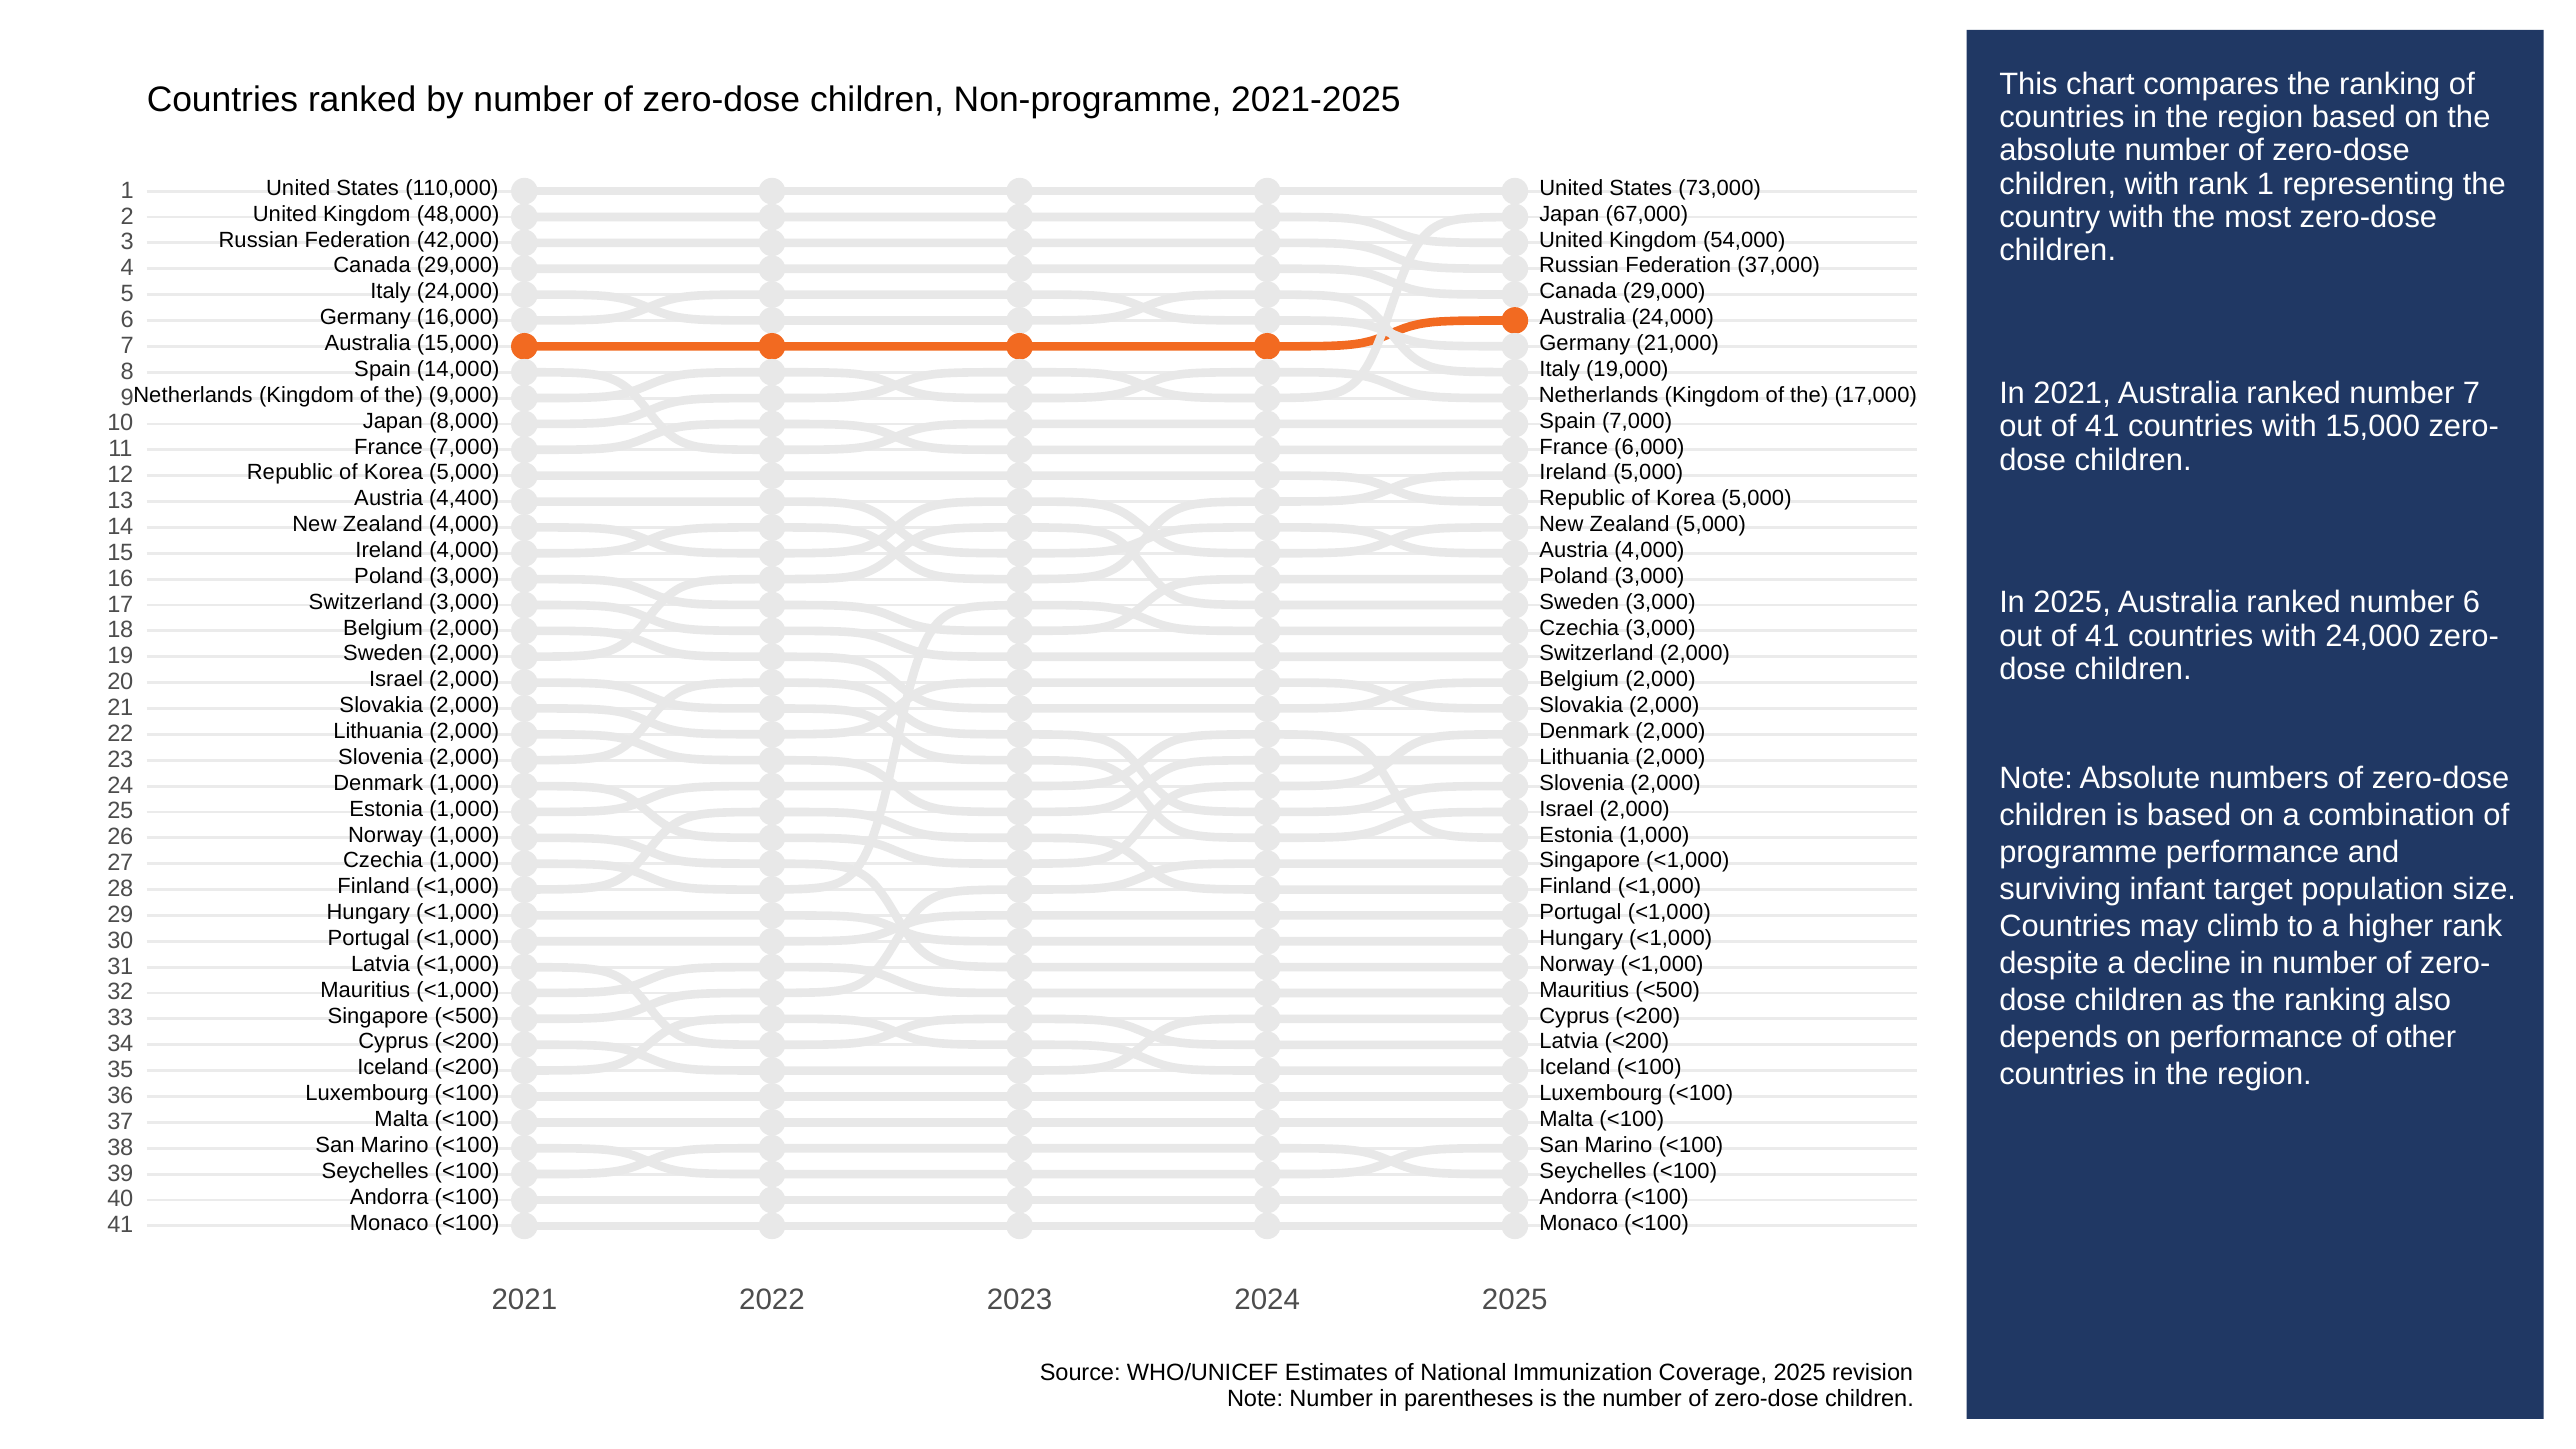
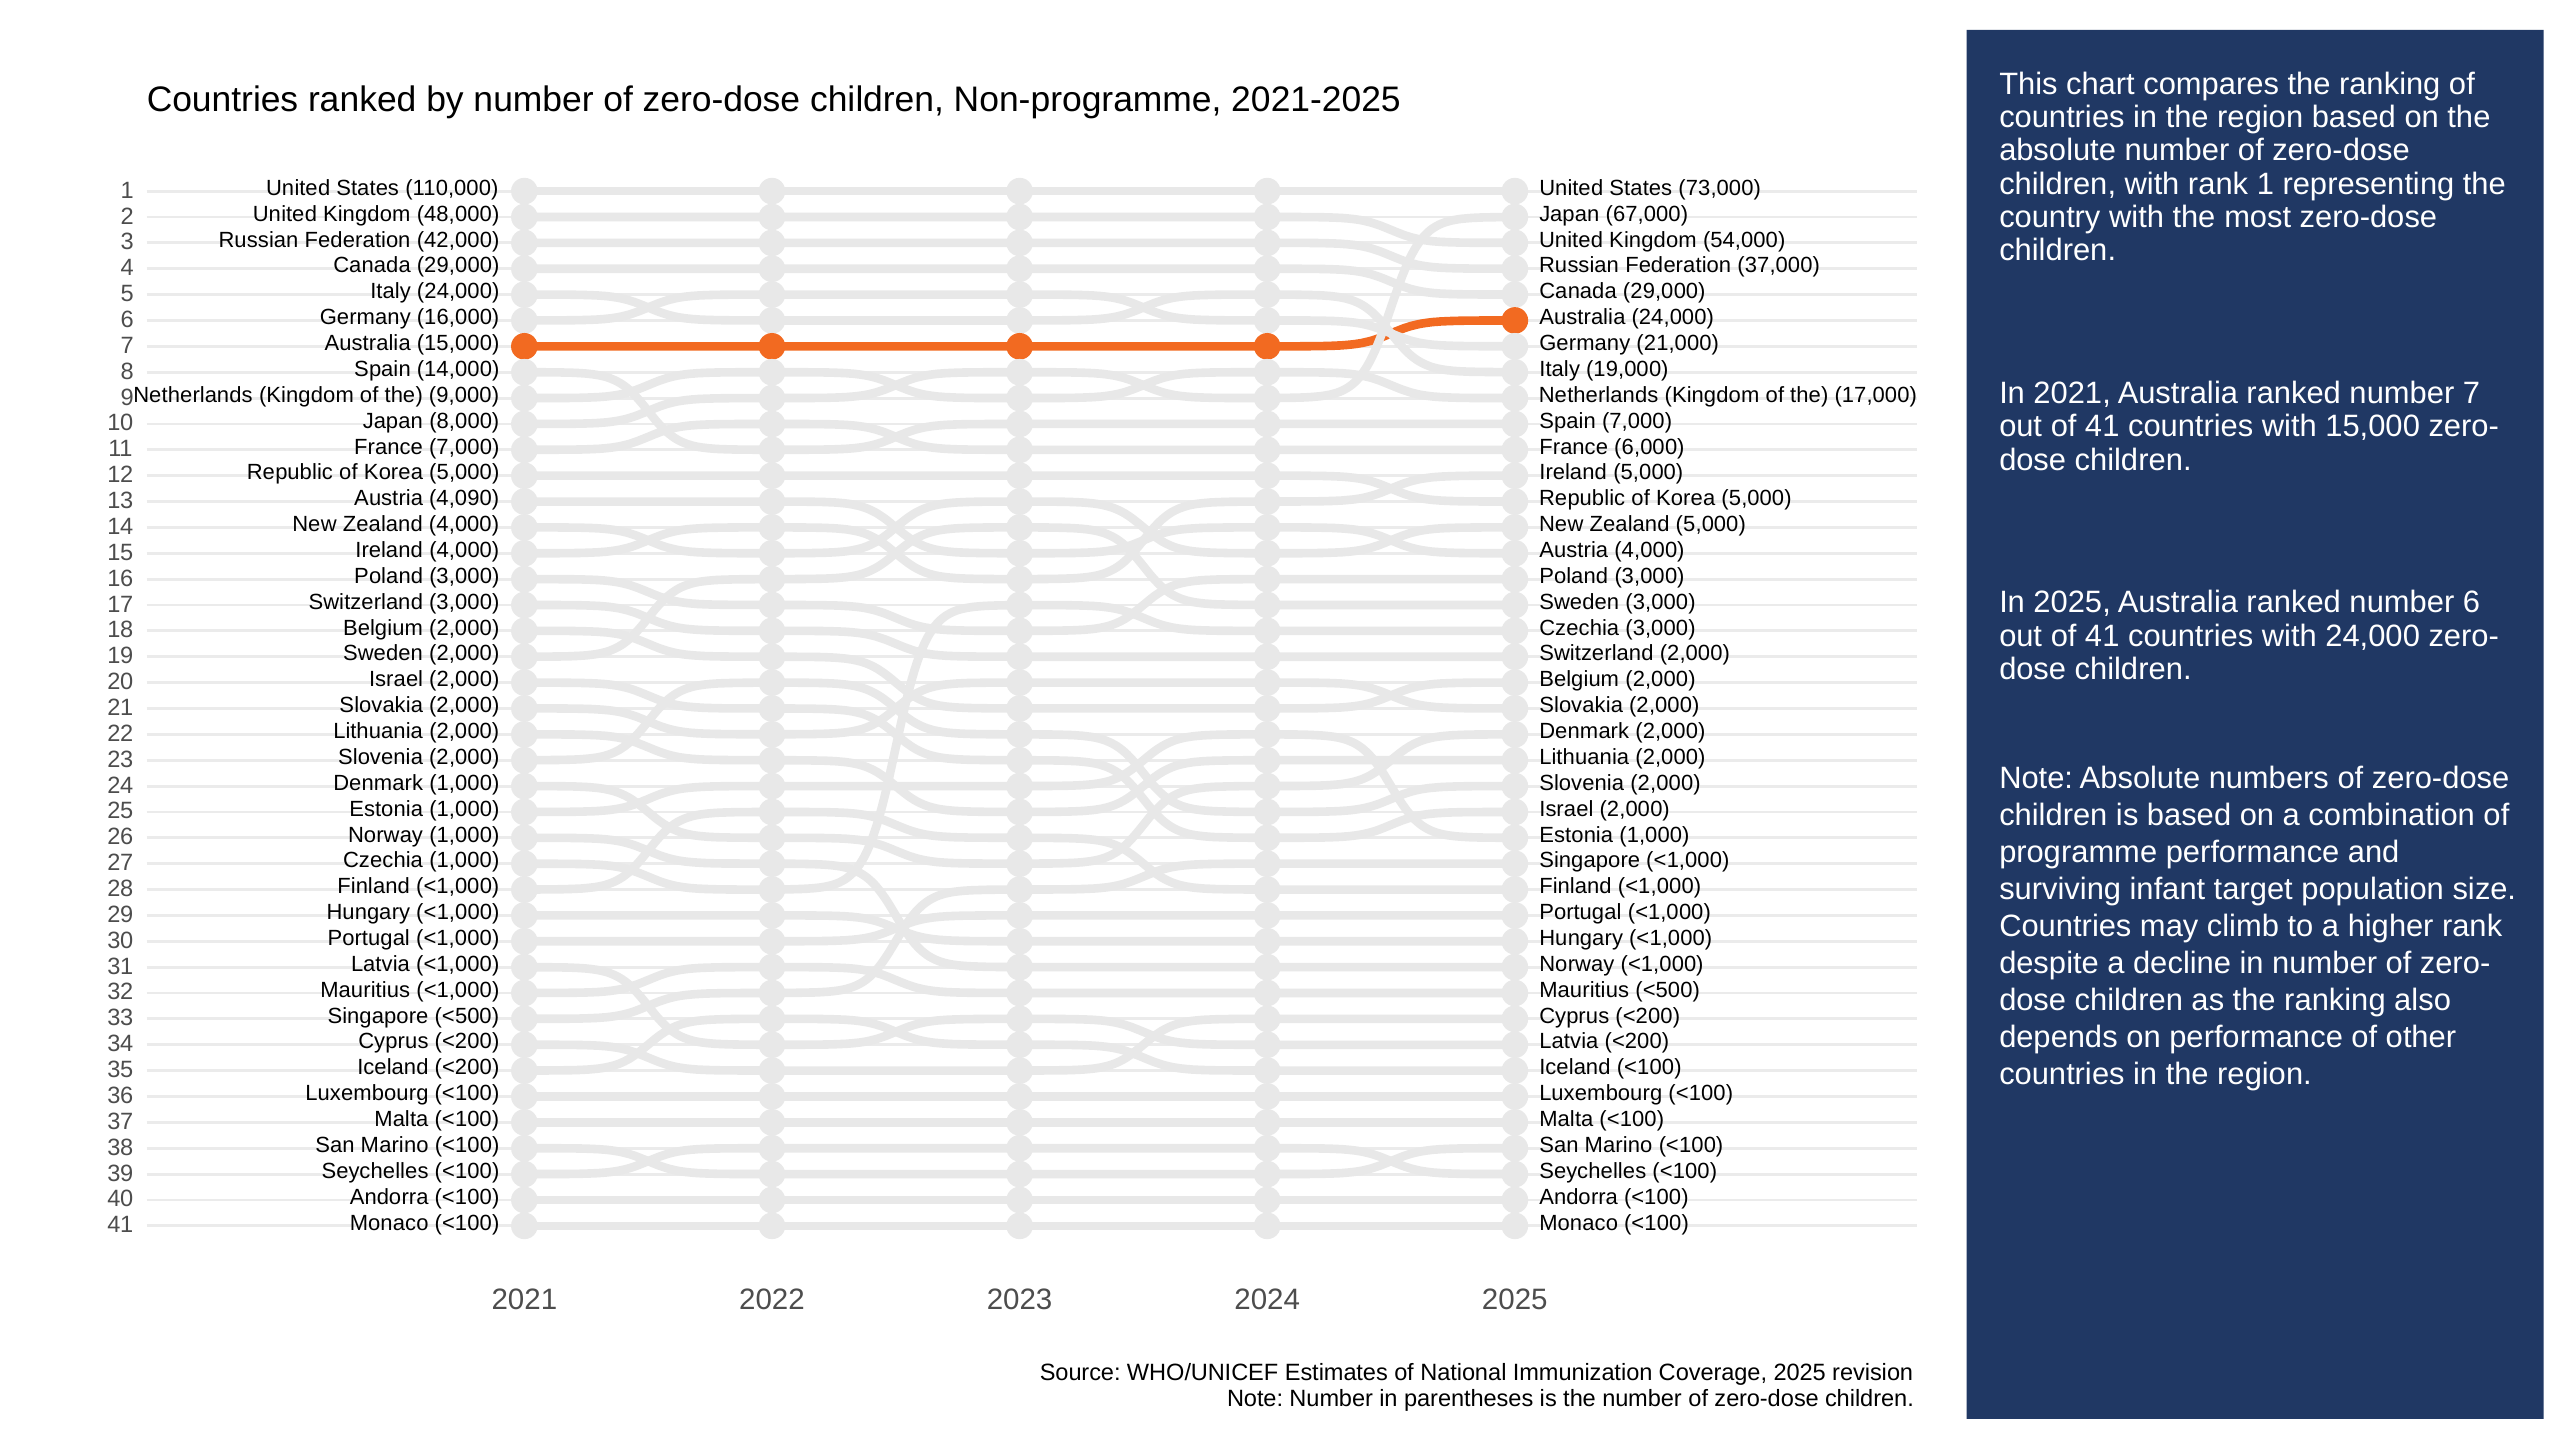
4,400: 4,400 -> 4,090 (464, 499)
